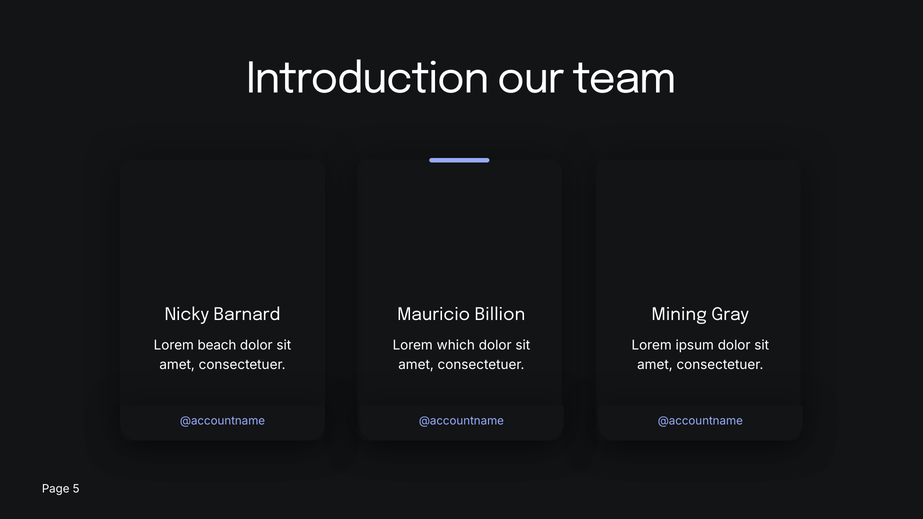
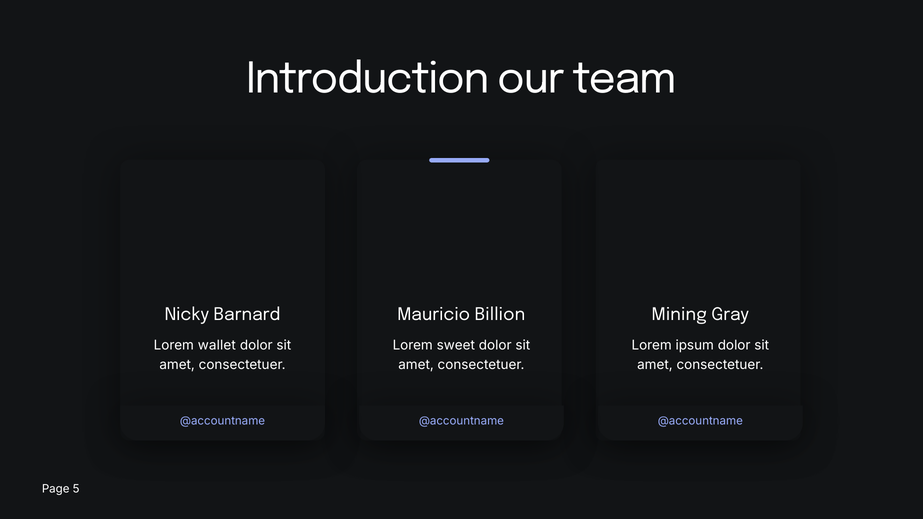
beach: beach -> wallet (217, 346)
which: which -> sweet (456, 346)
